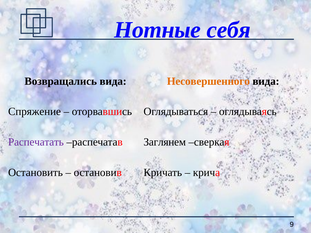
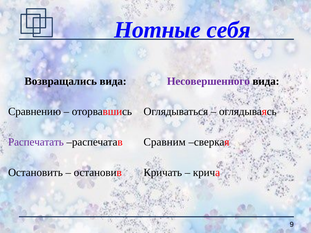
Несовершенного colour: orange -> purple (208, 81)
Спряжение: Спряжение -> Сравнению (35, 112)
Заглянем: Заглянем -> Сравним (165, 142)
